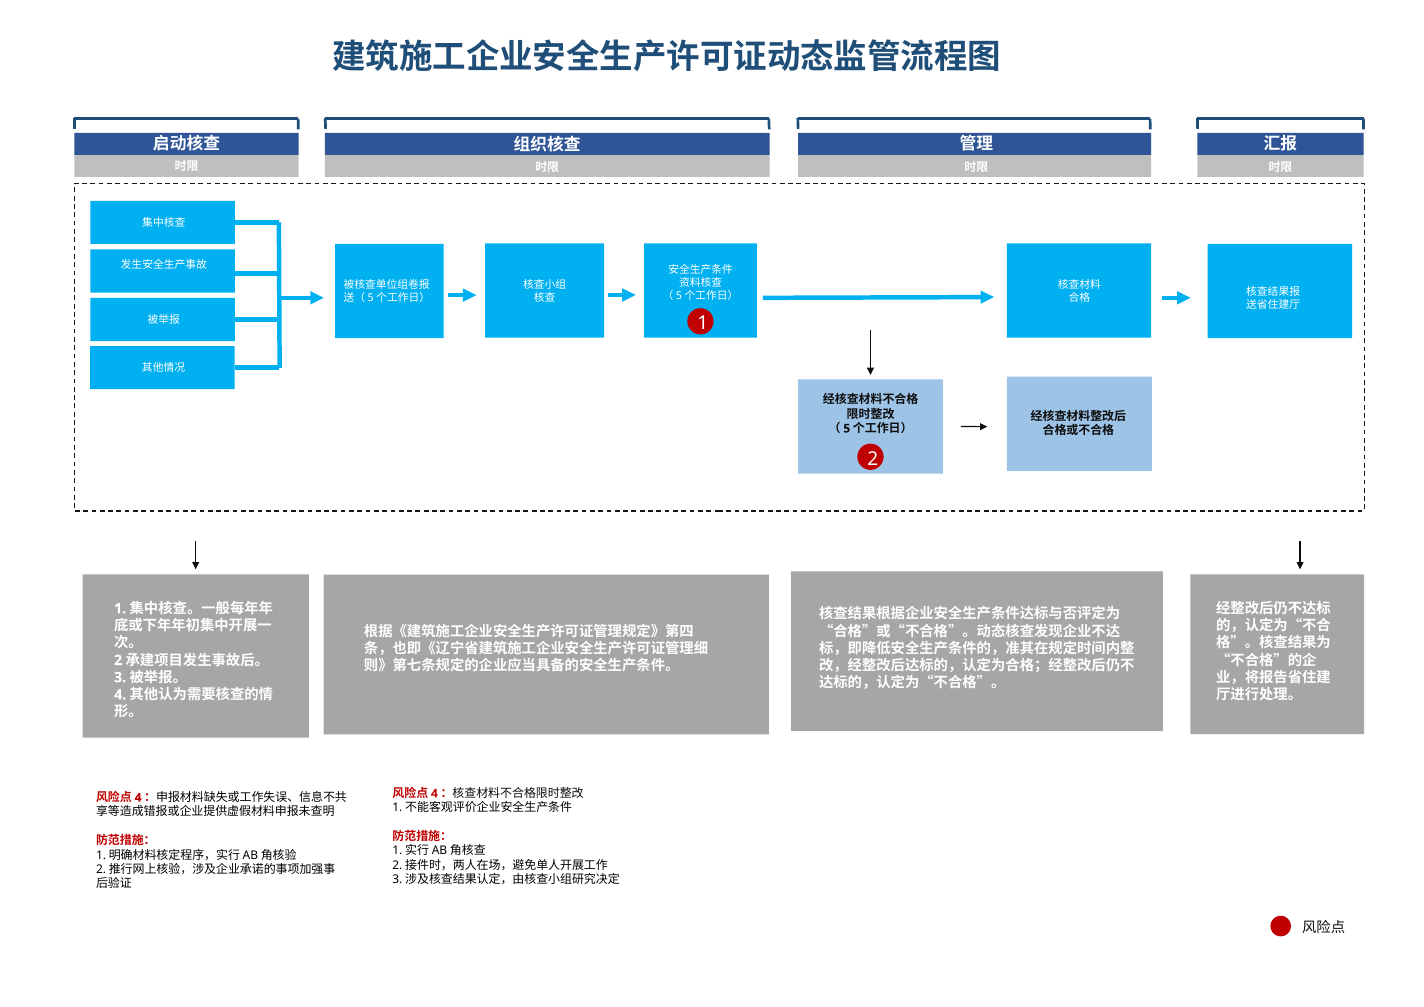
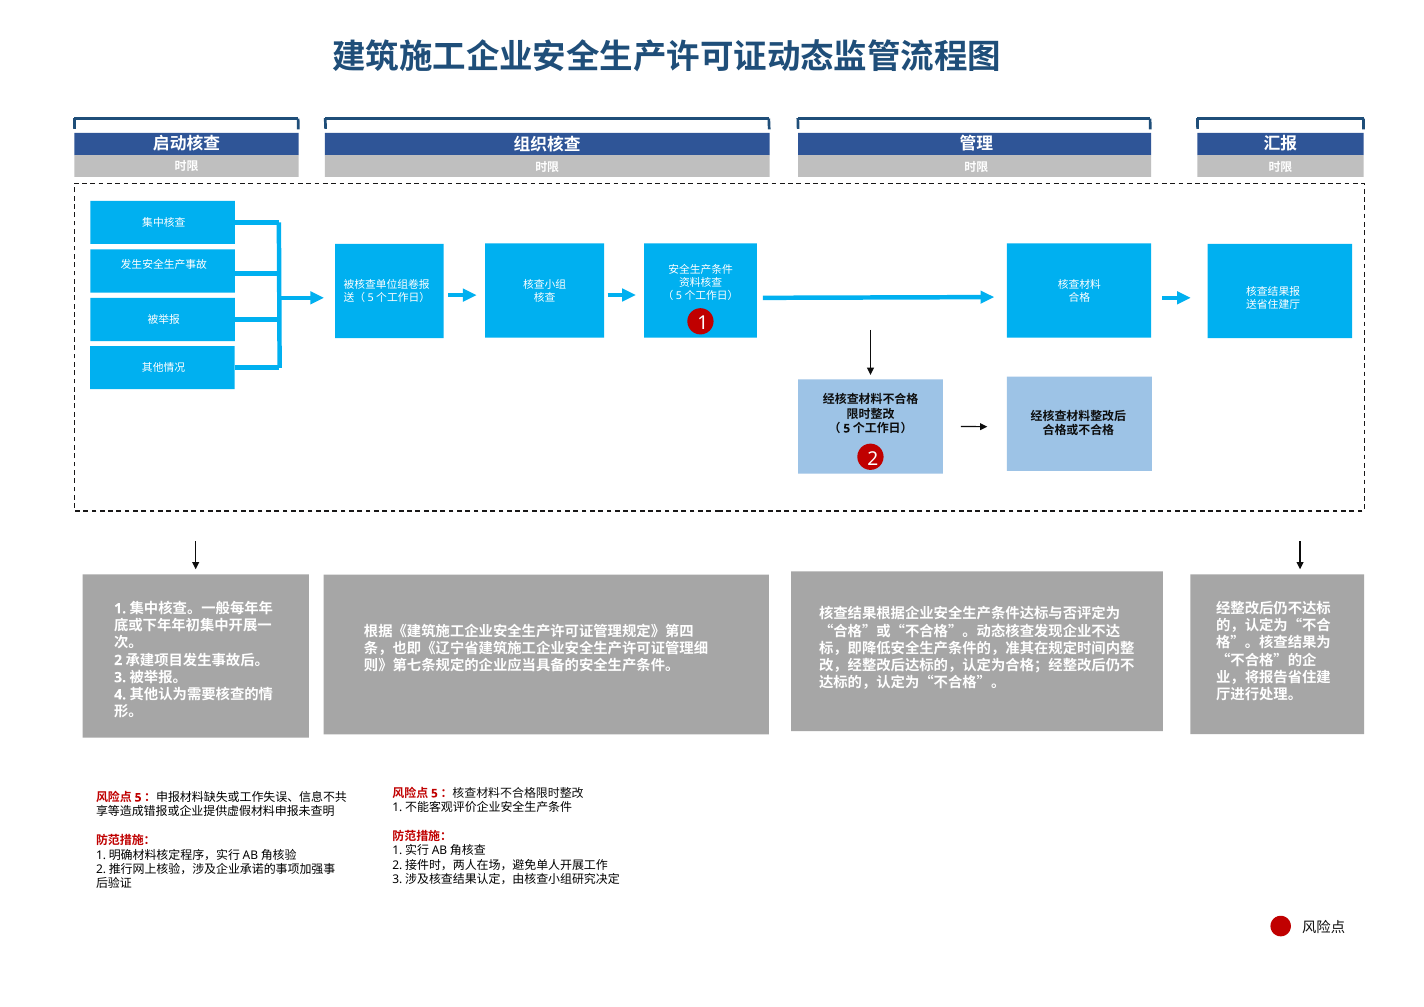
4: 4 -> 5 (434, 793)
4: 4 -> 5 (138, 798)
